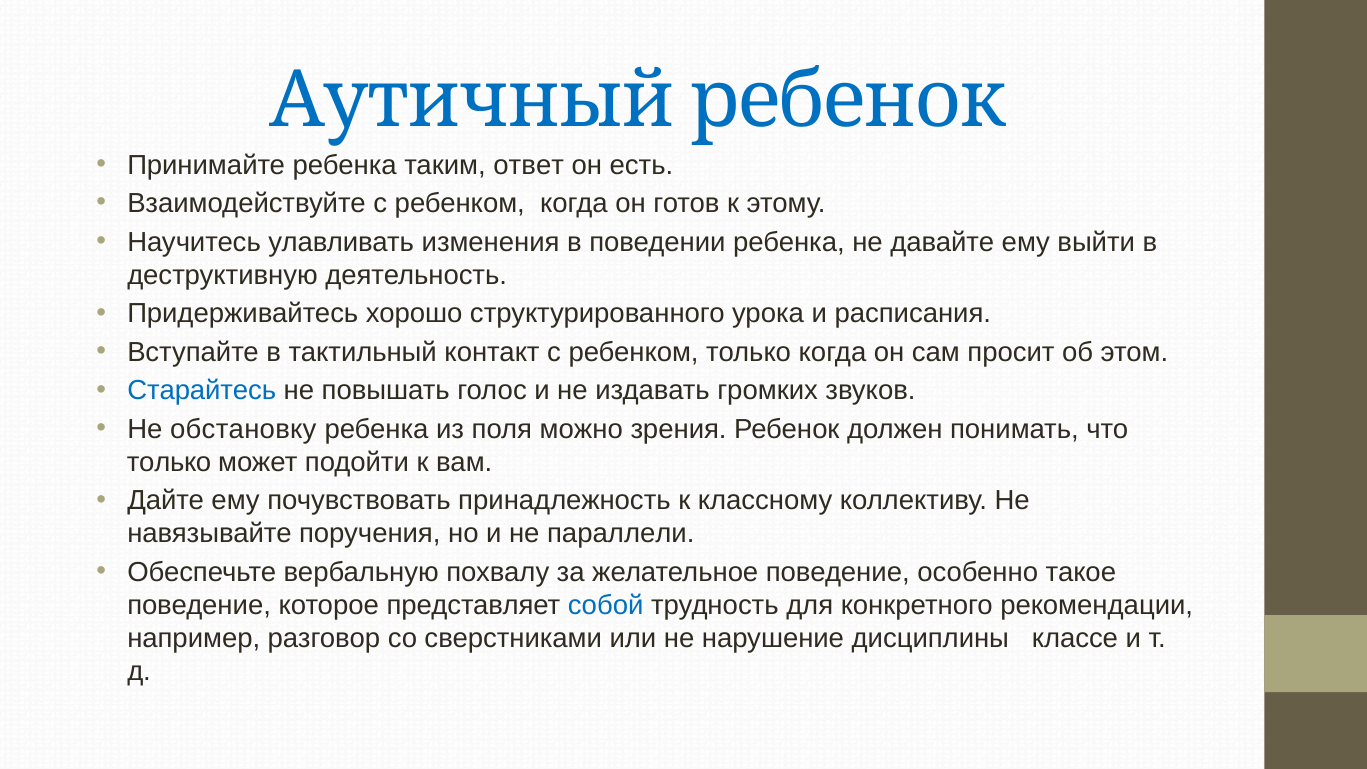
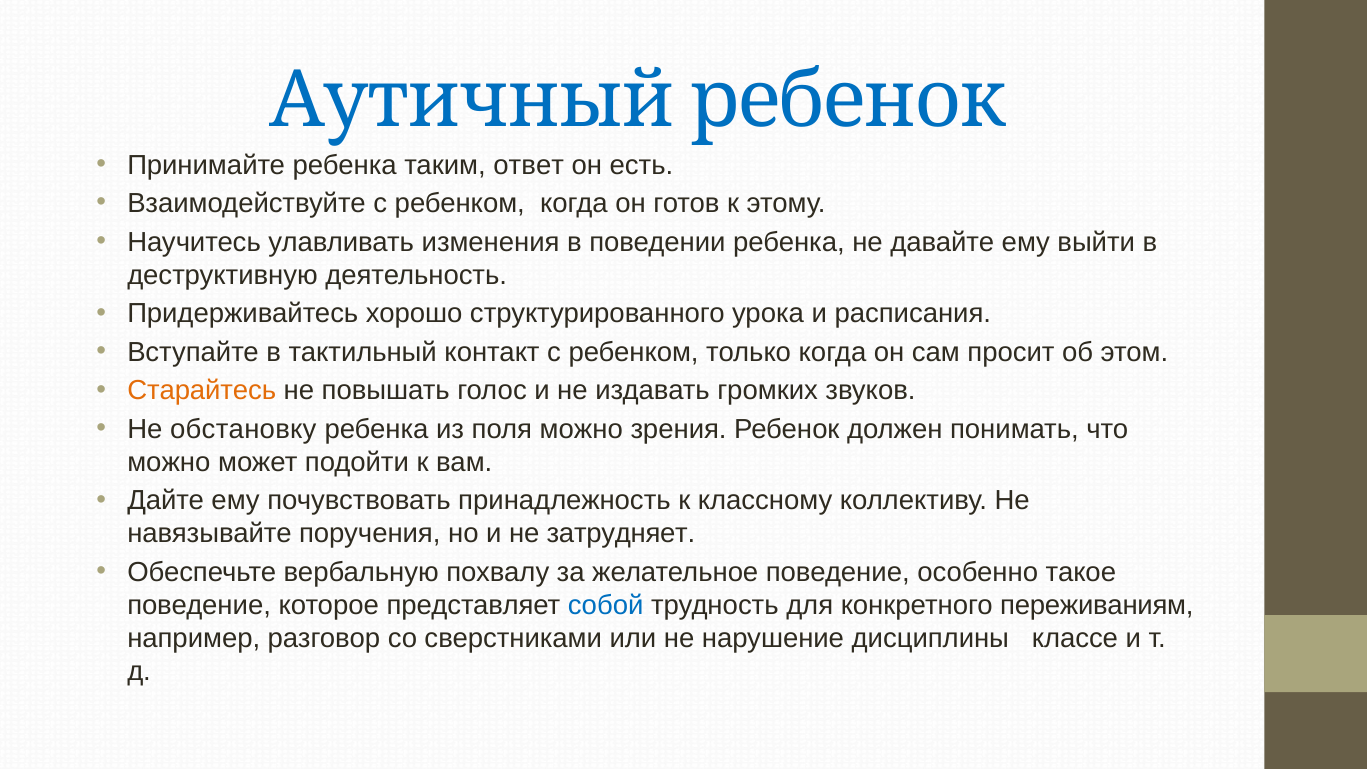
Старайтесь colour: blue -> orange (202, 391)
только: только -> можно (169, 462)
параллели: параллели -> затрудняет (621, 534)
рекомендации: рекомендации -> переживаниям (1097, 605)
